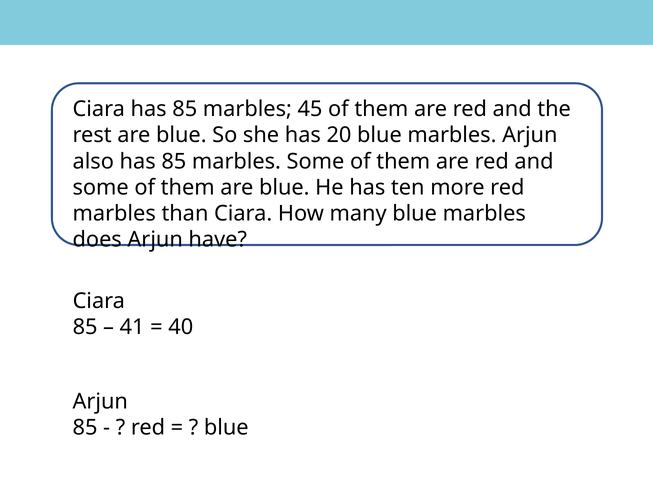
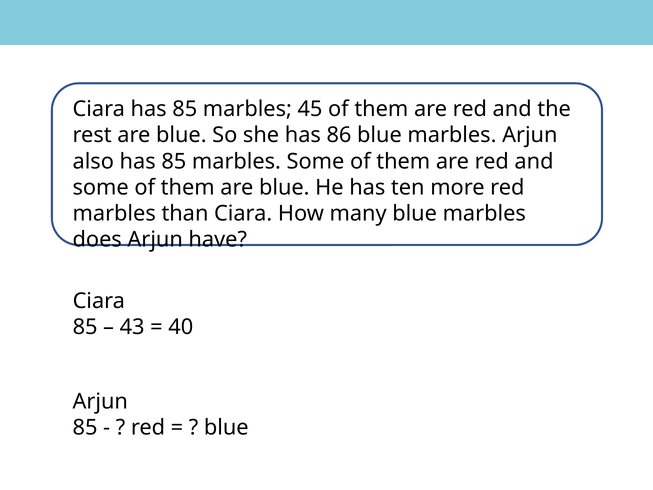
20: 20 -> 86 (339, 135)
41: 41 -> 43 (132, 327)
